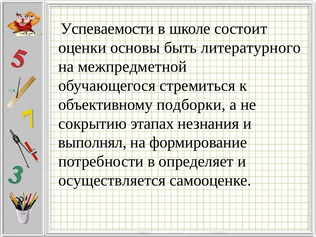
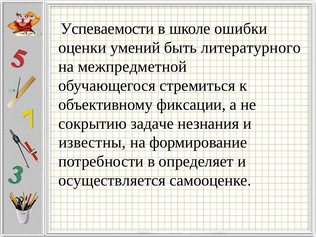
состоит: состоит -> ошибки (241, 29)
основы: основы -> умений (135, 48)
подборки: подборки -> фиксации (191, 105)
этапах: этапах -> задаче (152, 124)
выполнял: выполнял -> известны (92, 143)
